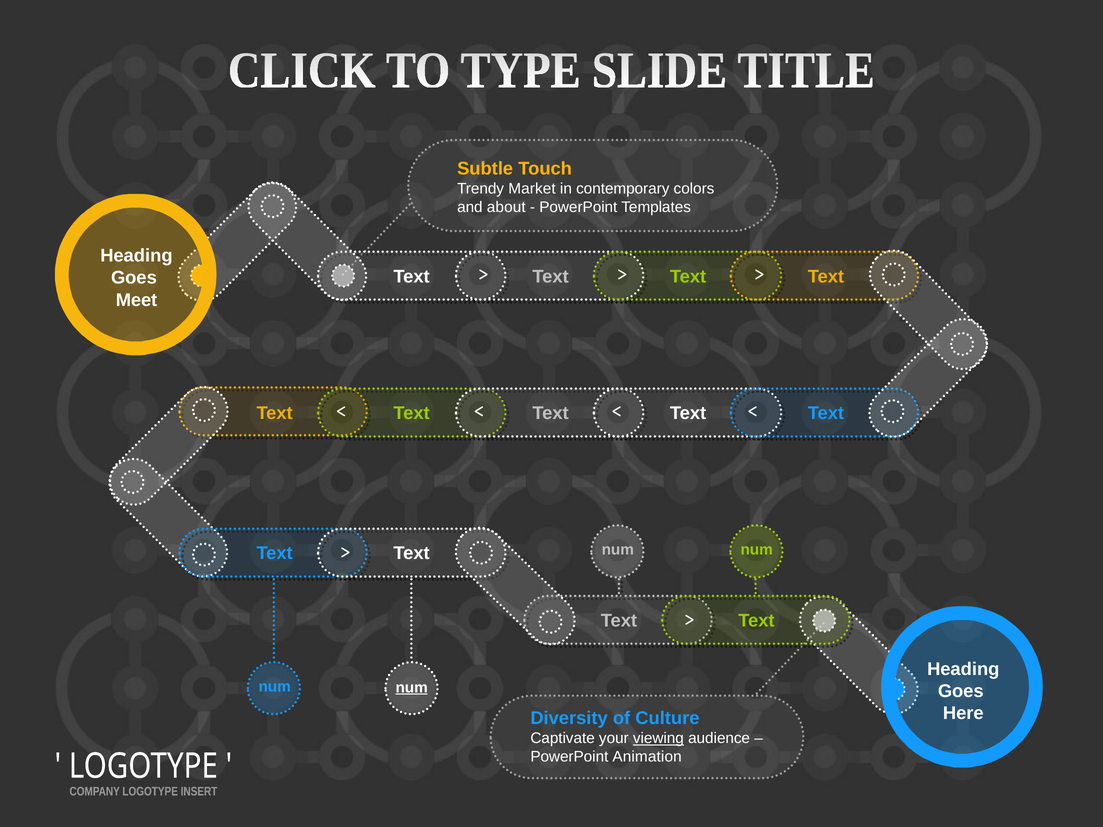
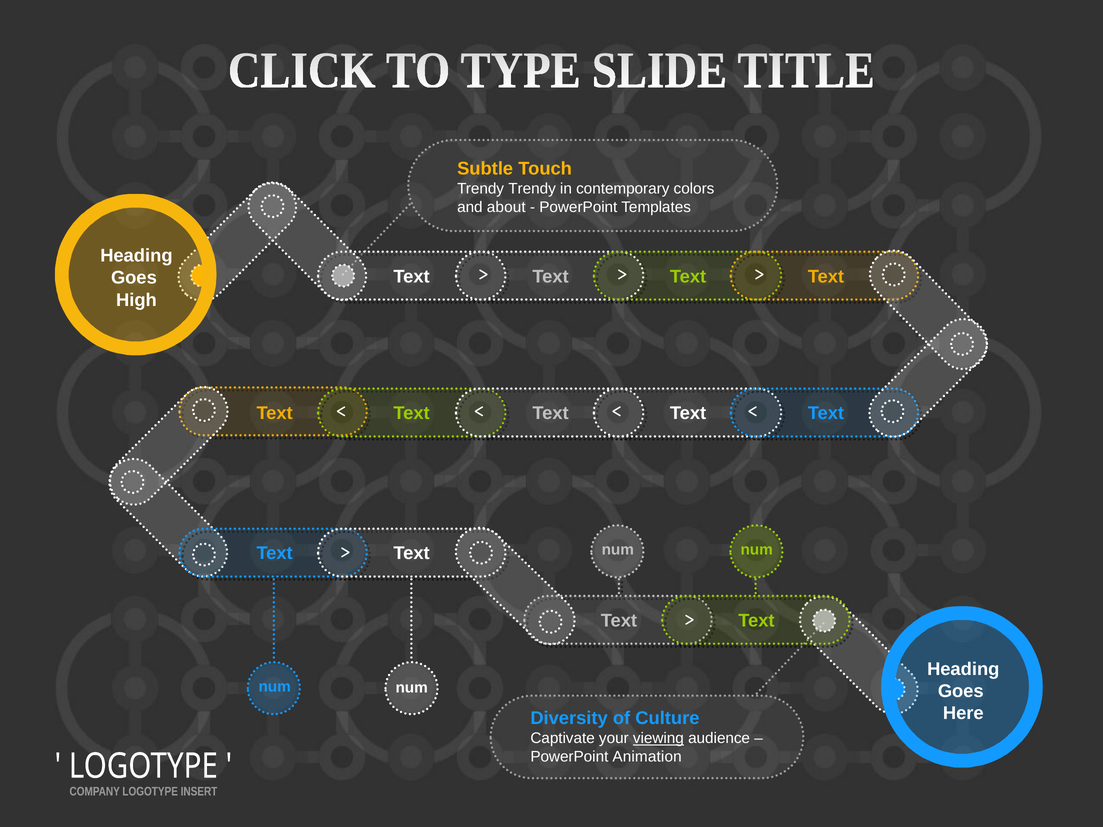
Trendy Market: Market -> Trendy (532, 189)
Meet: Meet -> High (136, 300)
num underline: present -> none (412, 688)
